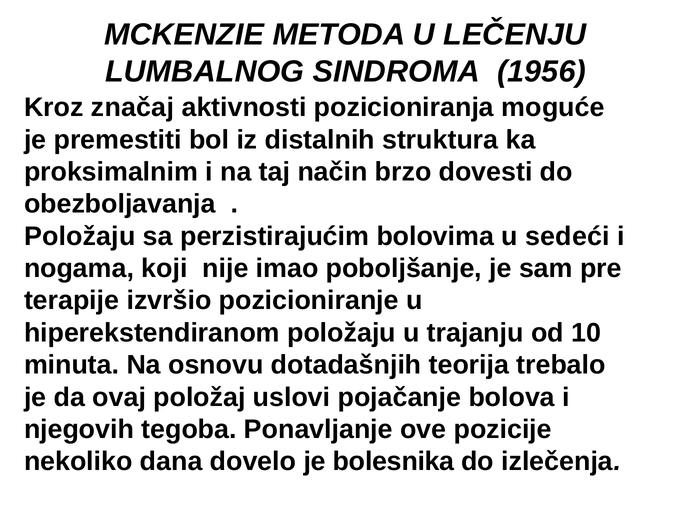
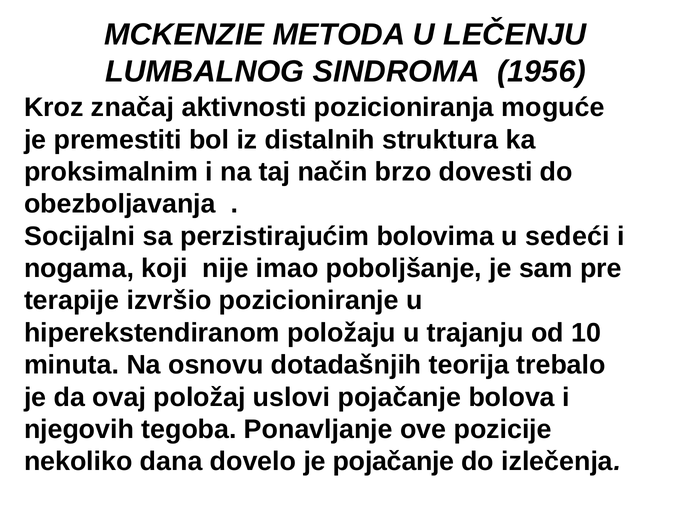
Položaju: Položaju -> Socijalni (80, 236)
je bolesnika: bolesnika -> pojačanje (394, 462)
